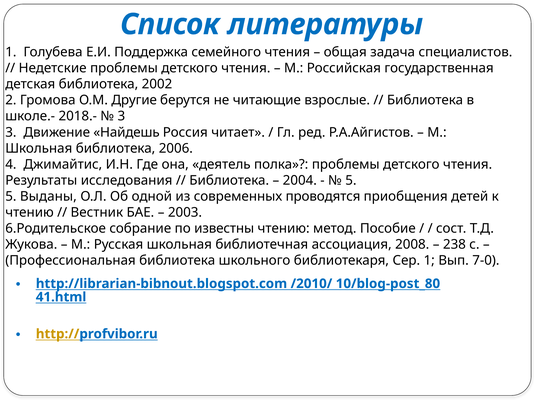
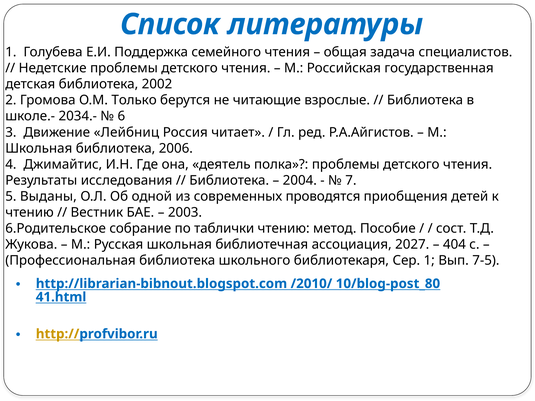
Другие: Другие -> Только (134, 100)
2018.-: 2018.- -> 2034.- (78, 116)
3: 3 -> 6 (121, 116)
Найдешь: Найдешь -> Лейбниц (126, 132)
5: 5 -> 7 (351, 180)
известны: известны -> таблички (224, 229)
2008: 2008 -> 2027 (412, 245)
238: 238 -> 404 (454, 245)
7-0: 7-0 -> 7-5 (486, 261)
